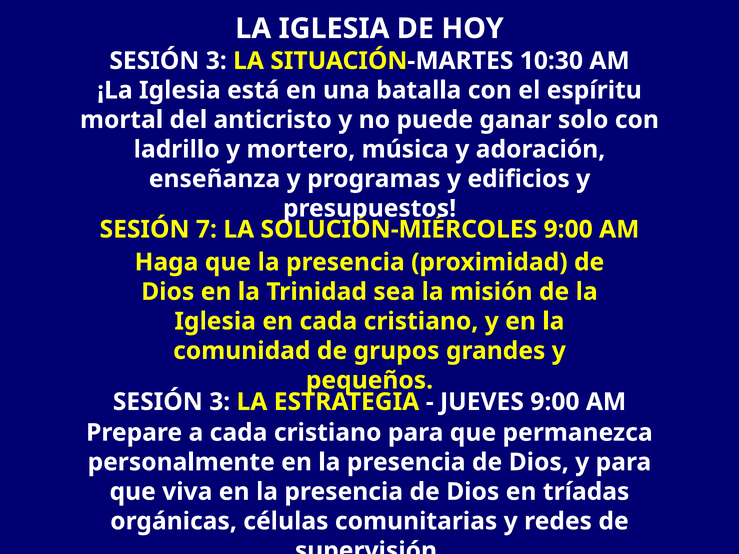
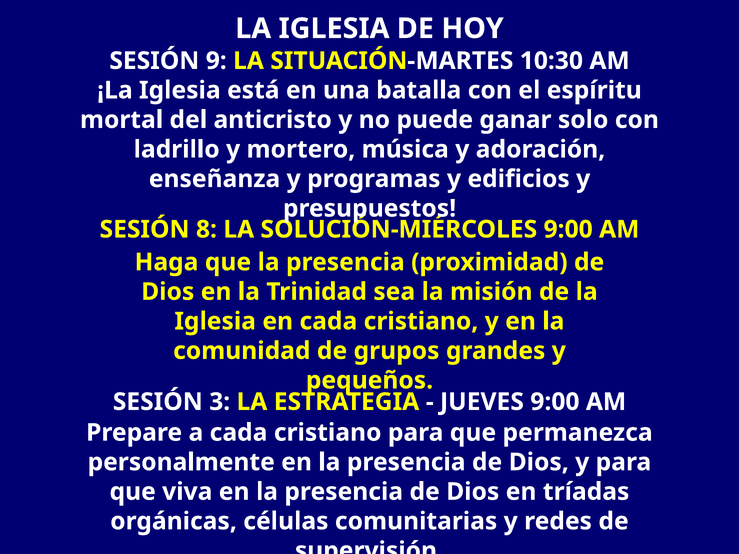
3: 3 -> 9 (216, 61)
7: 7 -> 8 (206, 230)
